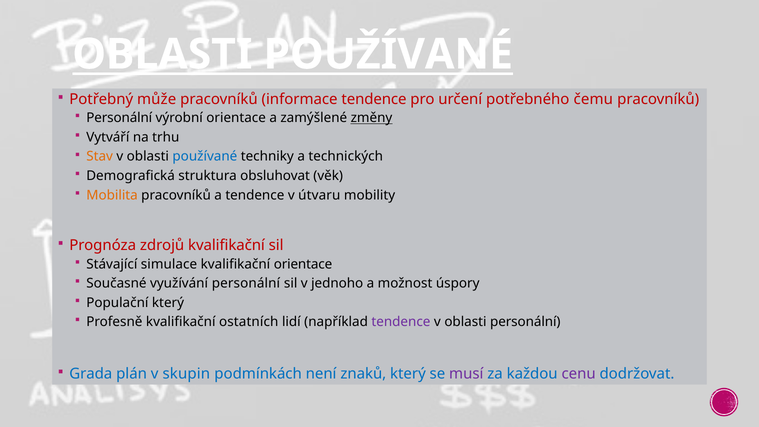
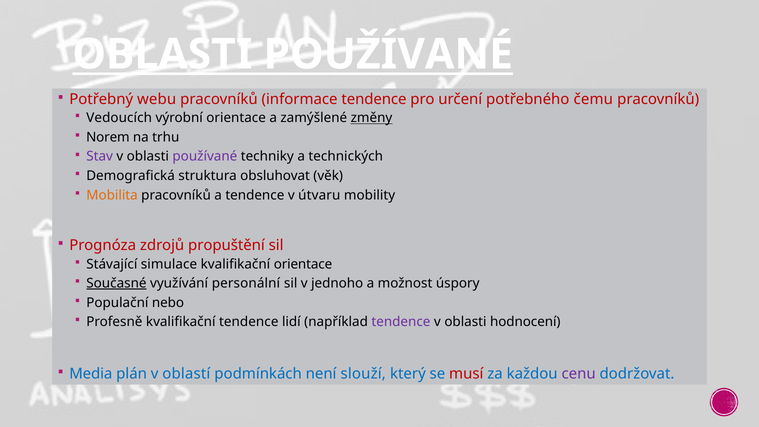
může: může -> webu (157, 99)
Personální: Personální -> Vedoucích (119, 118)
Vytváří: Vytváří -> Norem (108, 137)
Stav colour: orange -> purple (100, 156)
používané colour: blue -> purple (205, 156)
zdrojů kvalifikační: kvalifikační -> propuštění (226, 245)
Současné underline: none -> present (116, 283)
Populační který: který -> nebo (168, 303)
kvalifikační ostatních: ostatních -> tendence (249, 322)
oblasti personální: personální -> hodnocení (525, 322)
Grada: Grada -> Media (91, 374)
skupin: skupin -> oblastí (186, 374)
znaků: znaků -> slouží (363, 374)
musí colour: purple -> red (466, 374)
